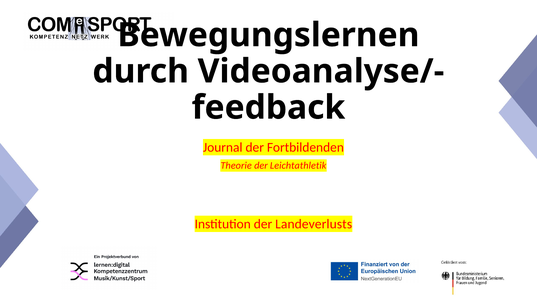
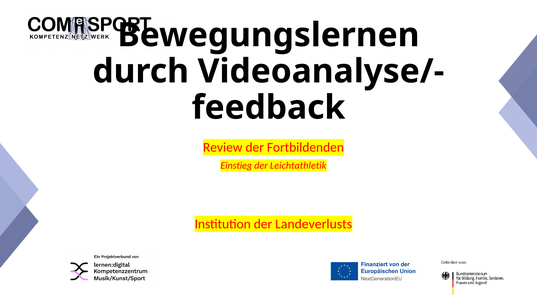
Journal: Journal -> Review (223, 147)
Theorie: Theorie -> Einstieg (236, 166)
